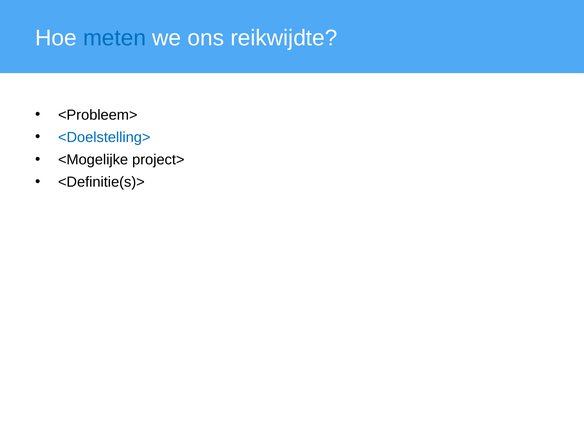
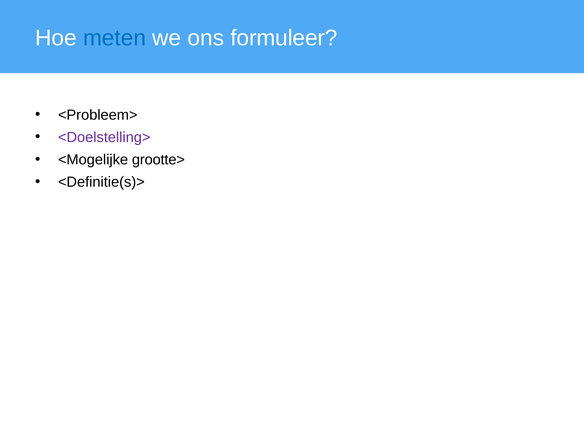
reikwijdte: reikwijdte -> formuleer (284, 38)
<Doelstelling> colour: blue -> purple (104, 137)
project>: project> -> grootte> (158, 160)
